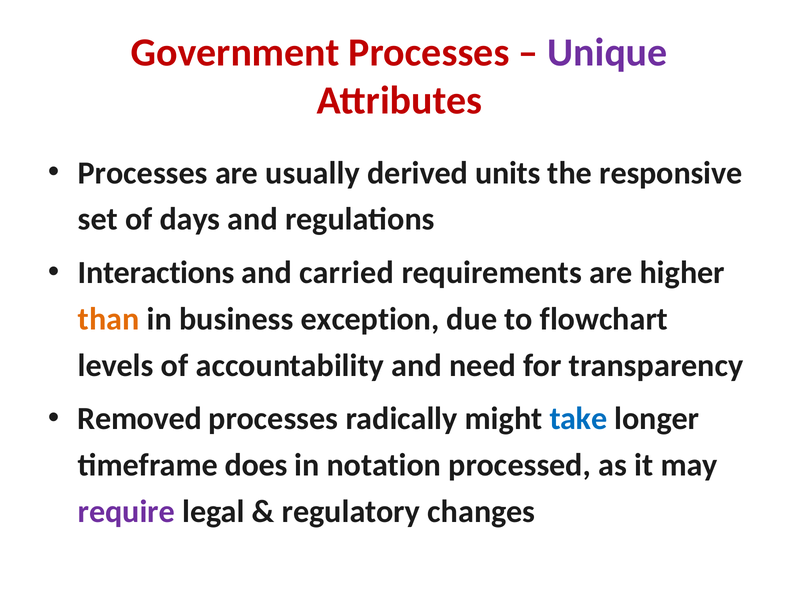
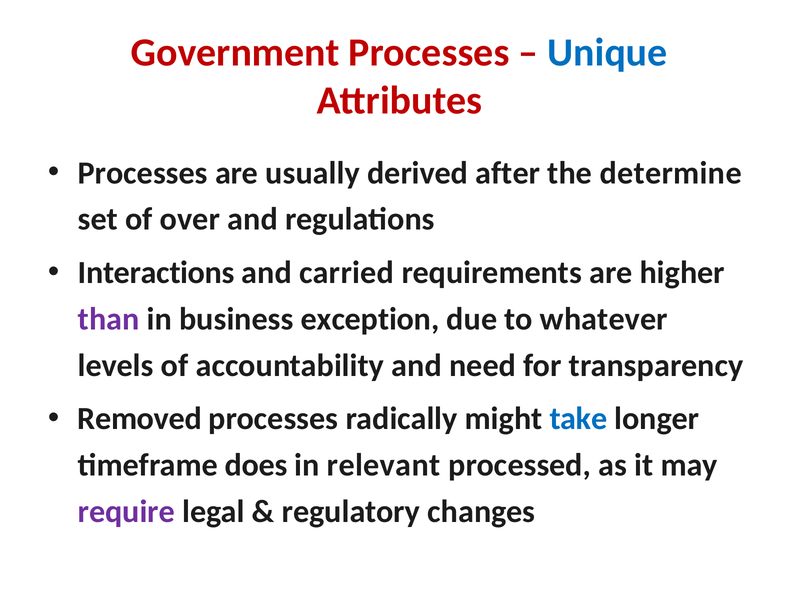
Unique colour: purple -> blue (607, 53)
units: units -> after (508, 173)
responsive: responsive -> determine (671, 173)
days: days -> over (190, 219)
than colour: orange -> purple (109, 319)
flowchart: flowchart -> whatever (604, 319)
notation: notation -> relevant (384, 465)
